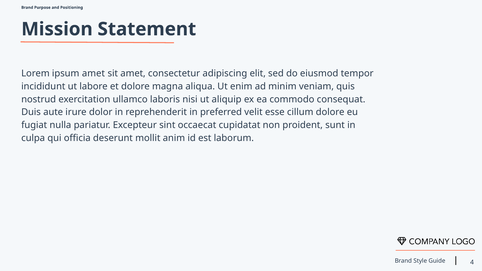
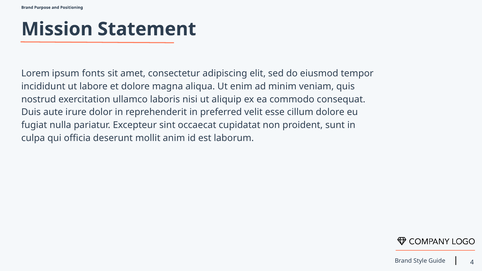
ipsum amet: amet -> fonts (93, 74)
